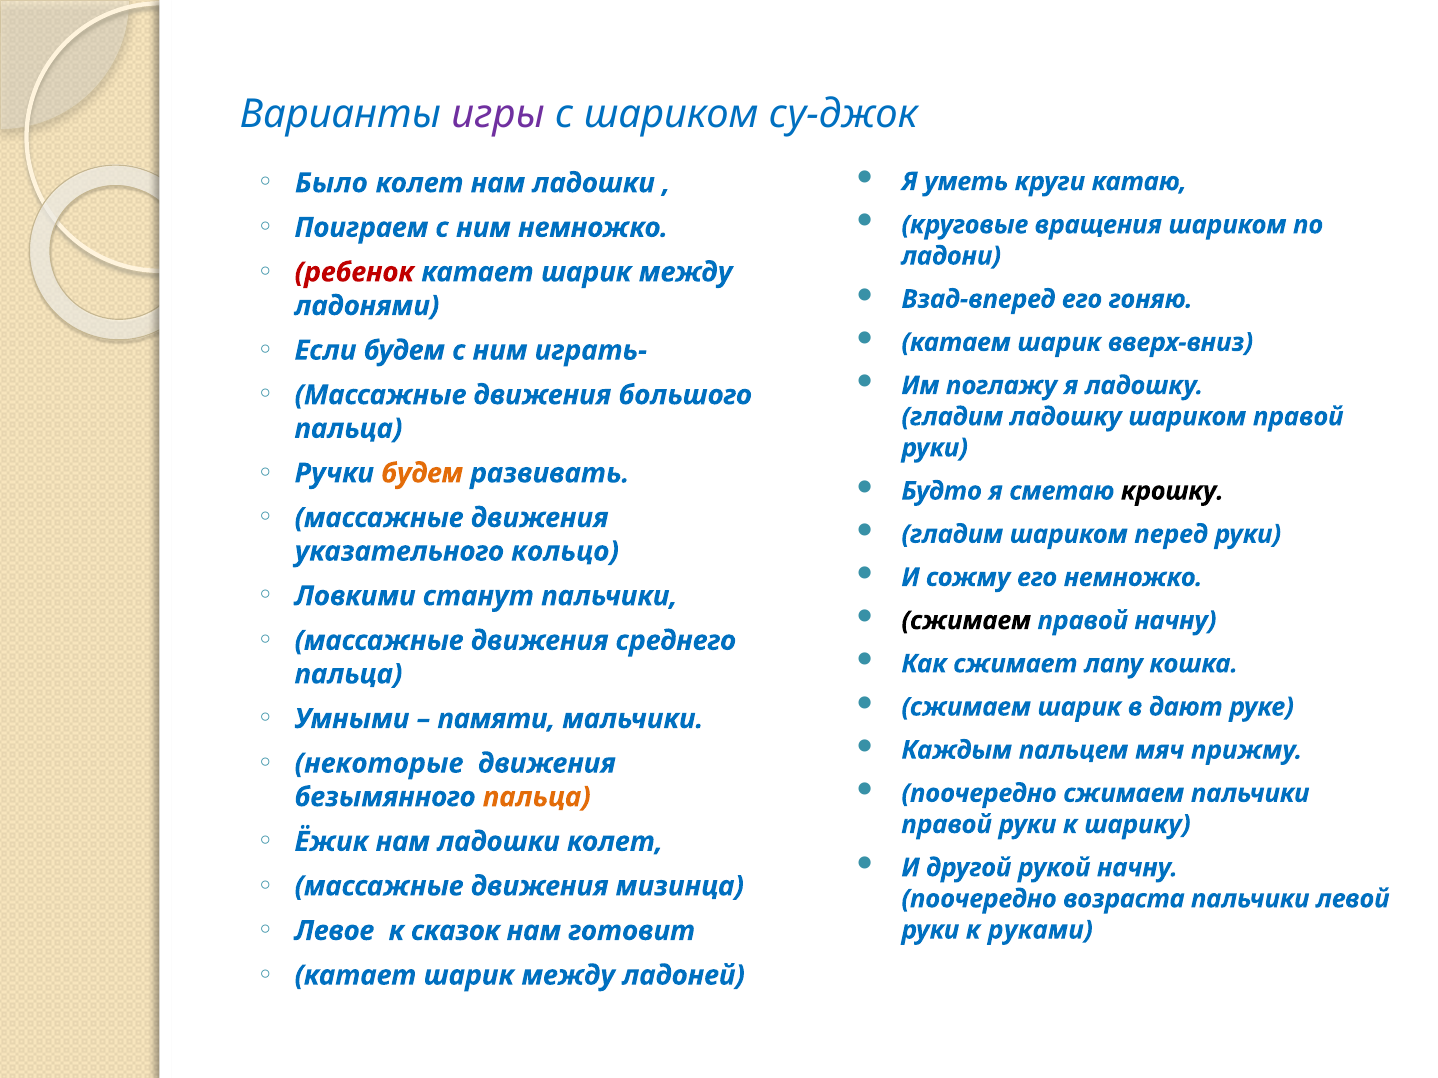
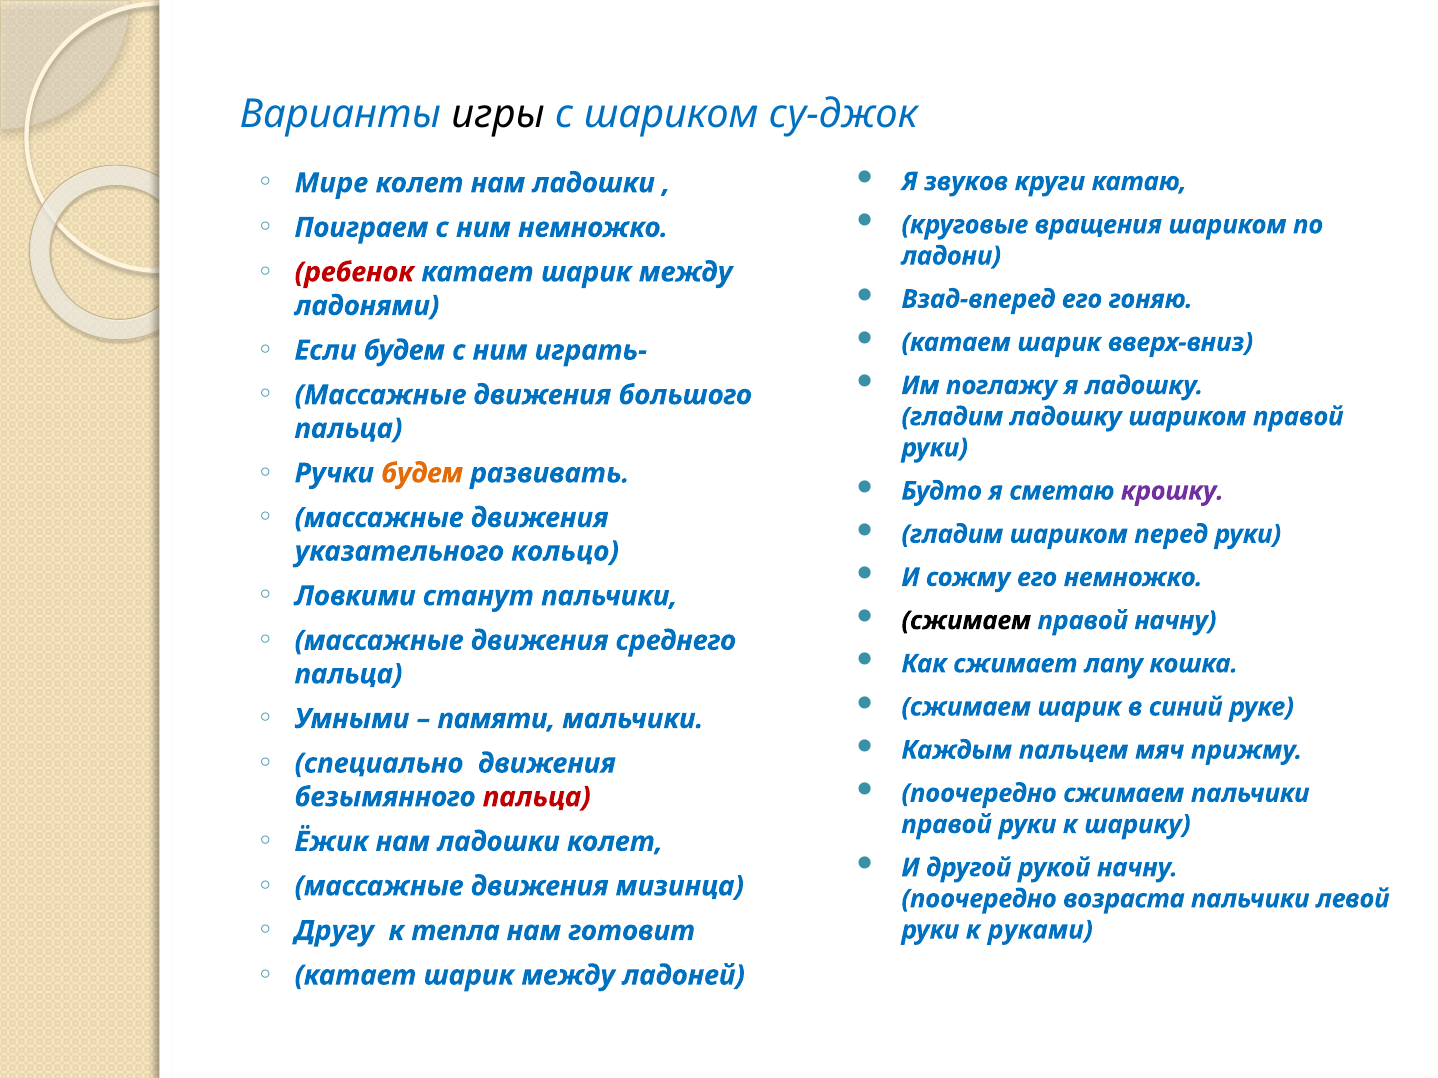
игры colour: purple -> black (498, 114)
уметь: уметь -> звуков (966, 182)
Было: Было -> Мире (331, 183)
крошку colour: black -> purple (1172, 491)
дают: дают -> синий (1186, 707)
некоторые: некоторые -> специально (379, 764)
пальца colour: orange -> red (537, 797)
Левое: Левое -> Другу (334, 931)
сказок: сказок -> тепла (456, 931)
